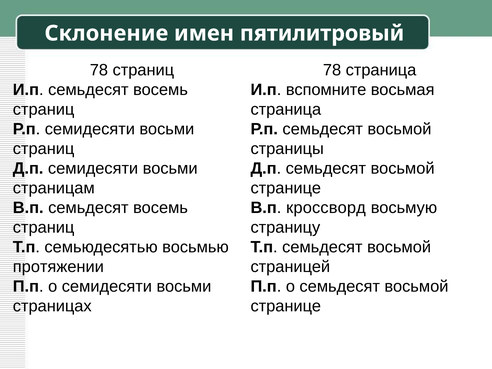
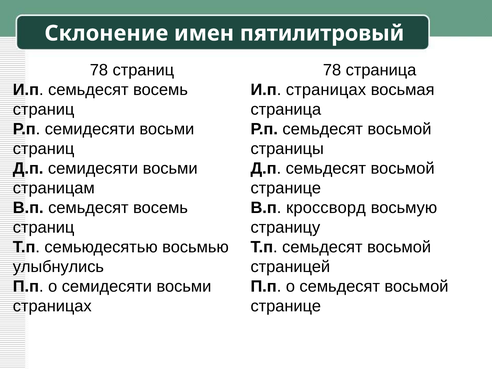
И.п вспомните: вспомните -> страницах (326, 90)
протяжении: протяжении -> улыбнулись (58, 267)
